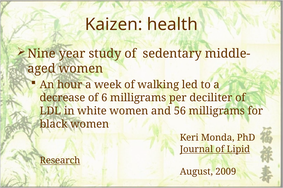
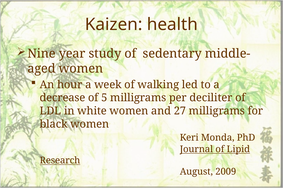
6: 6 -> 5 (104, 98)
56: 56 -> 27 (180, 111)
